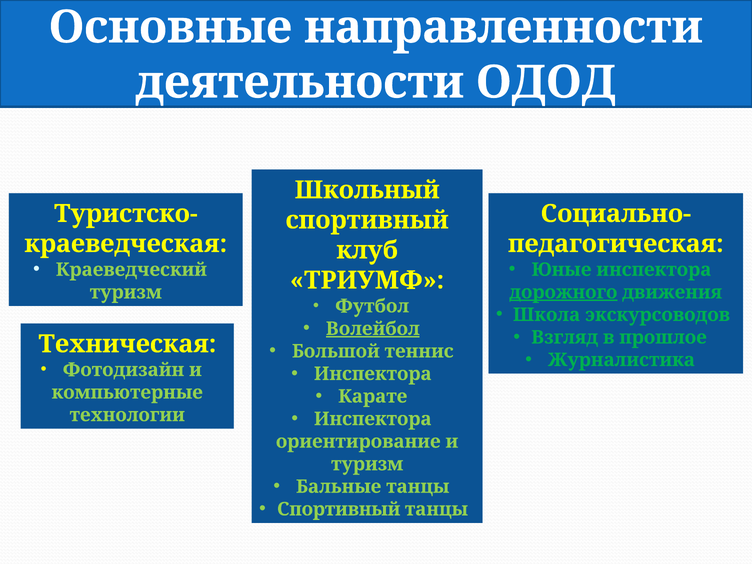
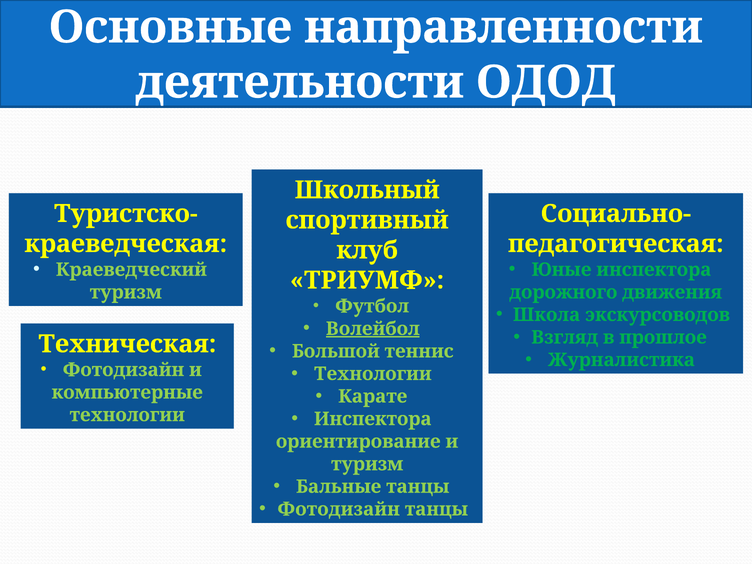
дорожного underline: present -> none (563, 292)
Инспектора: Инспектора -> Технологии (373, 374)
Спортивный: Спортивный -> Фотодизайн (339, 509)
